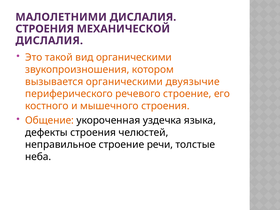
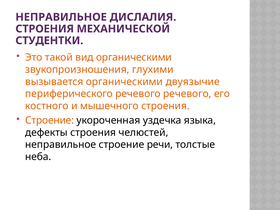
МАЛОЛЕТНИМИ: МАЛОЛЕТНИМИ -> НЕПРАВИЛЬНОЕ (61, 17)
ДИСЛАЛИЯ: ДИСЛАЛИЯ -> СТУДЕНТКИ (49, 41)
котором: котором -> глухими (153, 70)
речевого строение: строение -> речевого (187, 94)
Общение: Общение -> Строение (50, 120)
